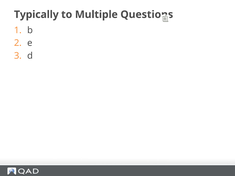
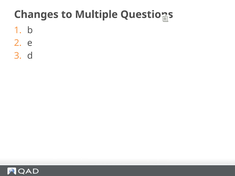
Typically: Typically -> Changes (36, 15)
